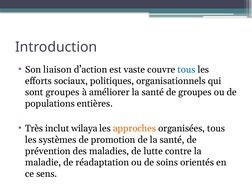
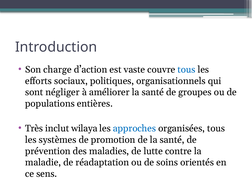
liaison: liaison -> charge (57, 70)
sont groupes: groupes -> négliger (63, 92)
approches colour: orange -> blue (134, 128)
